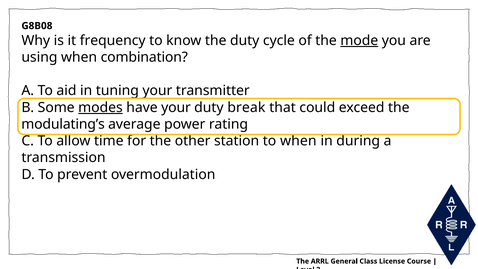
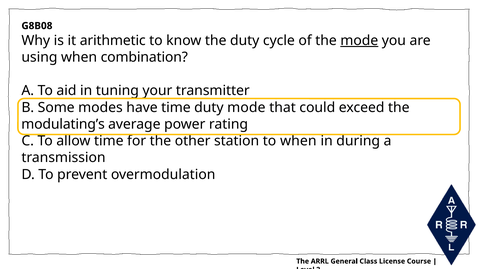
frequency: frequency -> arithmetic (113, 40)
modes underline: present -> none (100, 107)
have your: your -> time (176, 107)
duty break: break -> mode (246, 107)
